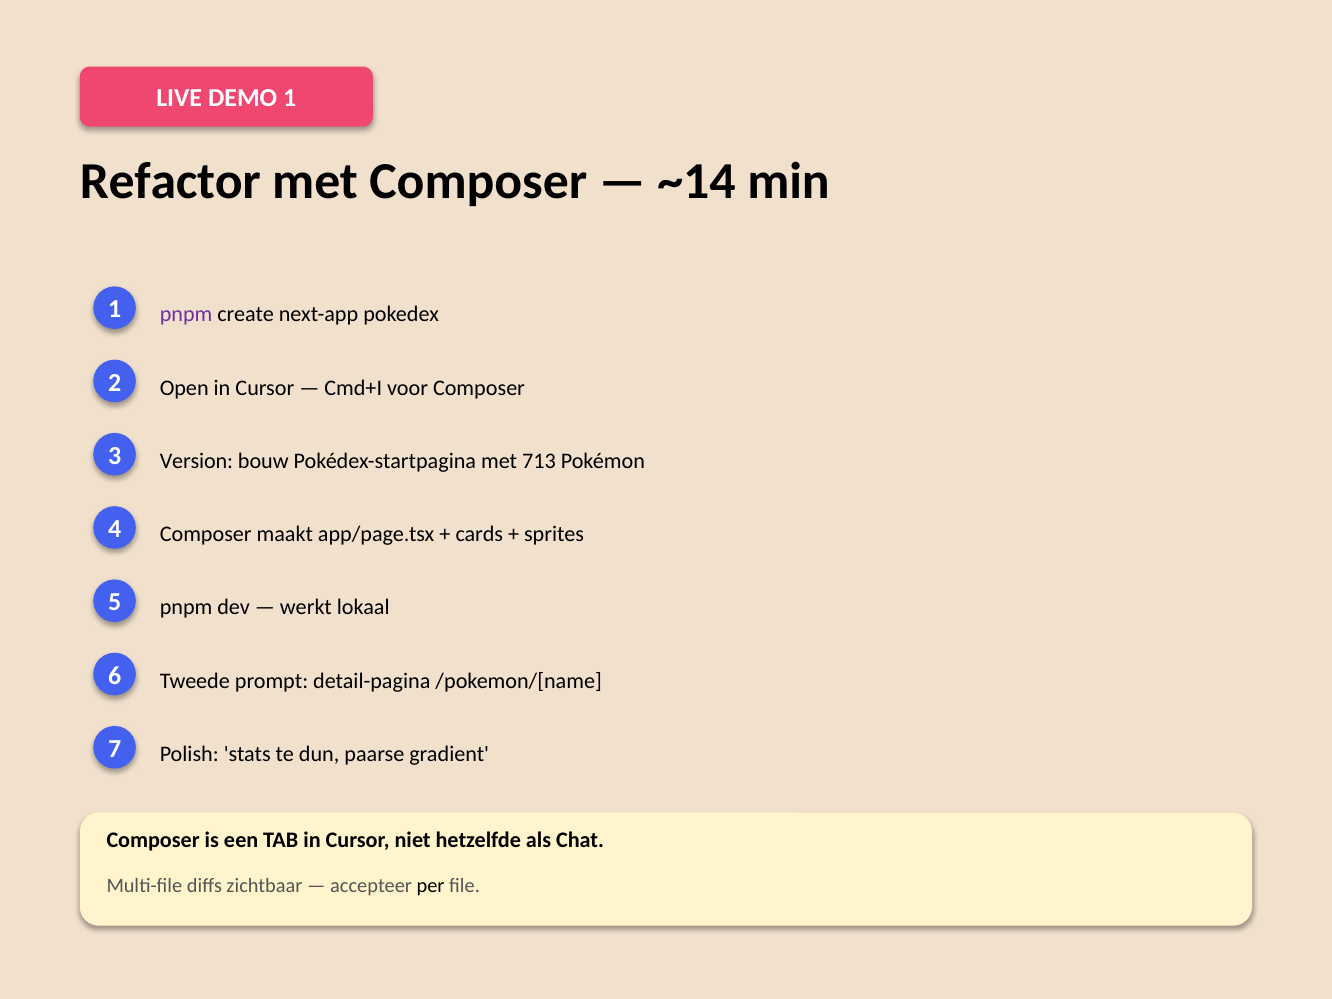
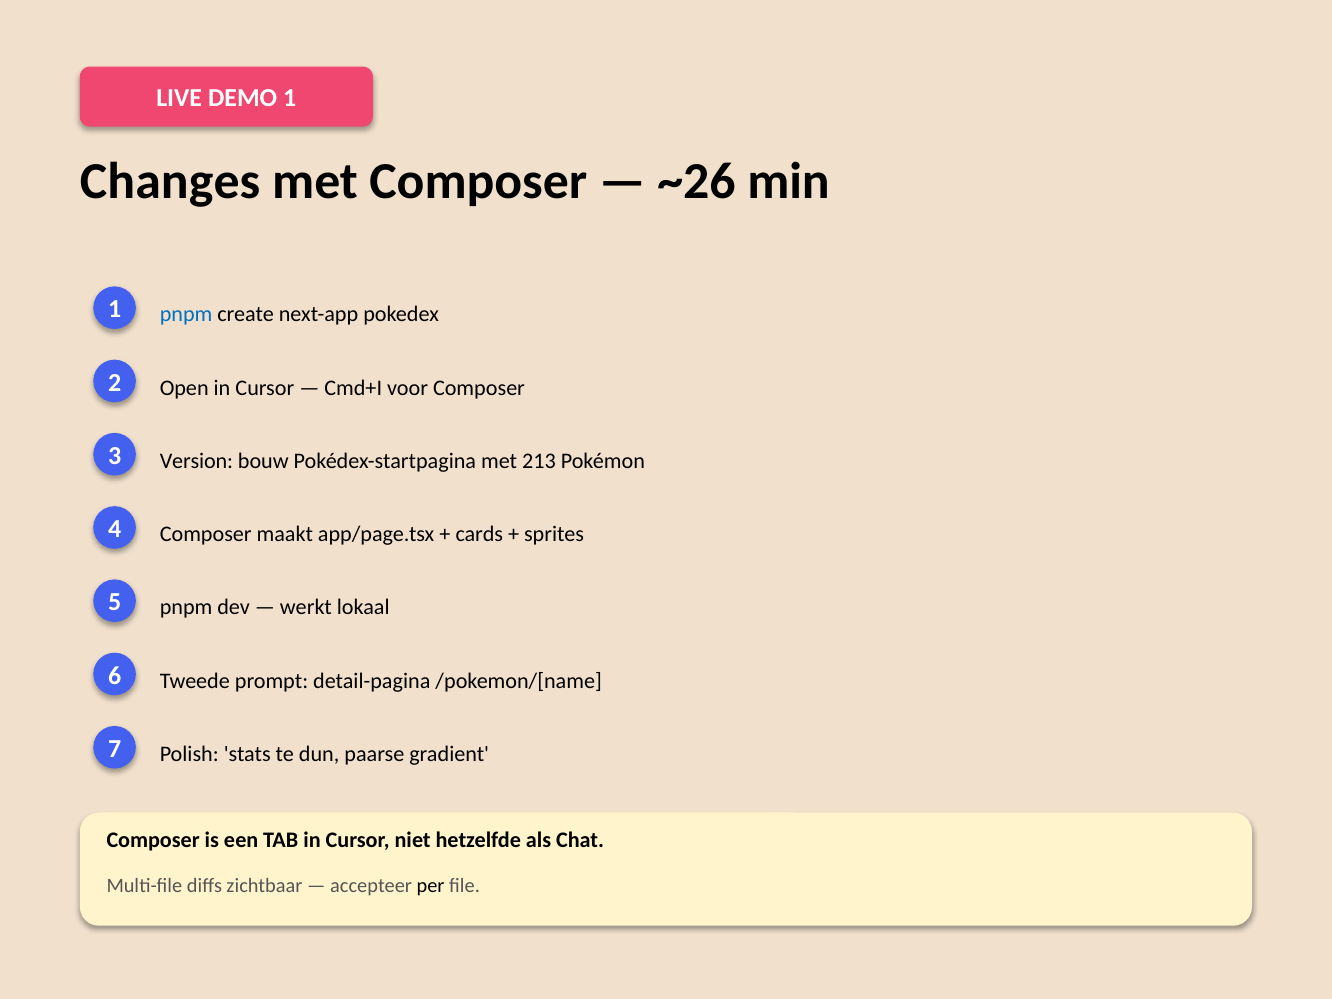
Refactor: Refactor -> Changes (170, 181)
~14: ~14 -> ~26 (697, 181)
pnpm colour: purple -> blue (186, 315)
713: 713 -> 213 (539, 461)
